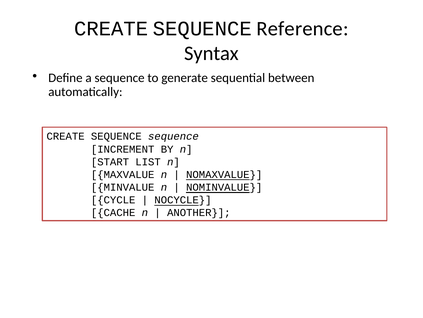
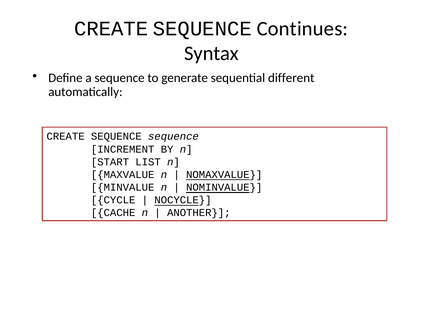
Reference: Reference -> Continues (302, 29)
between: between -> different (291, 78)
